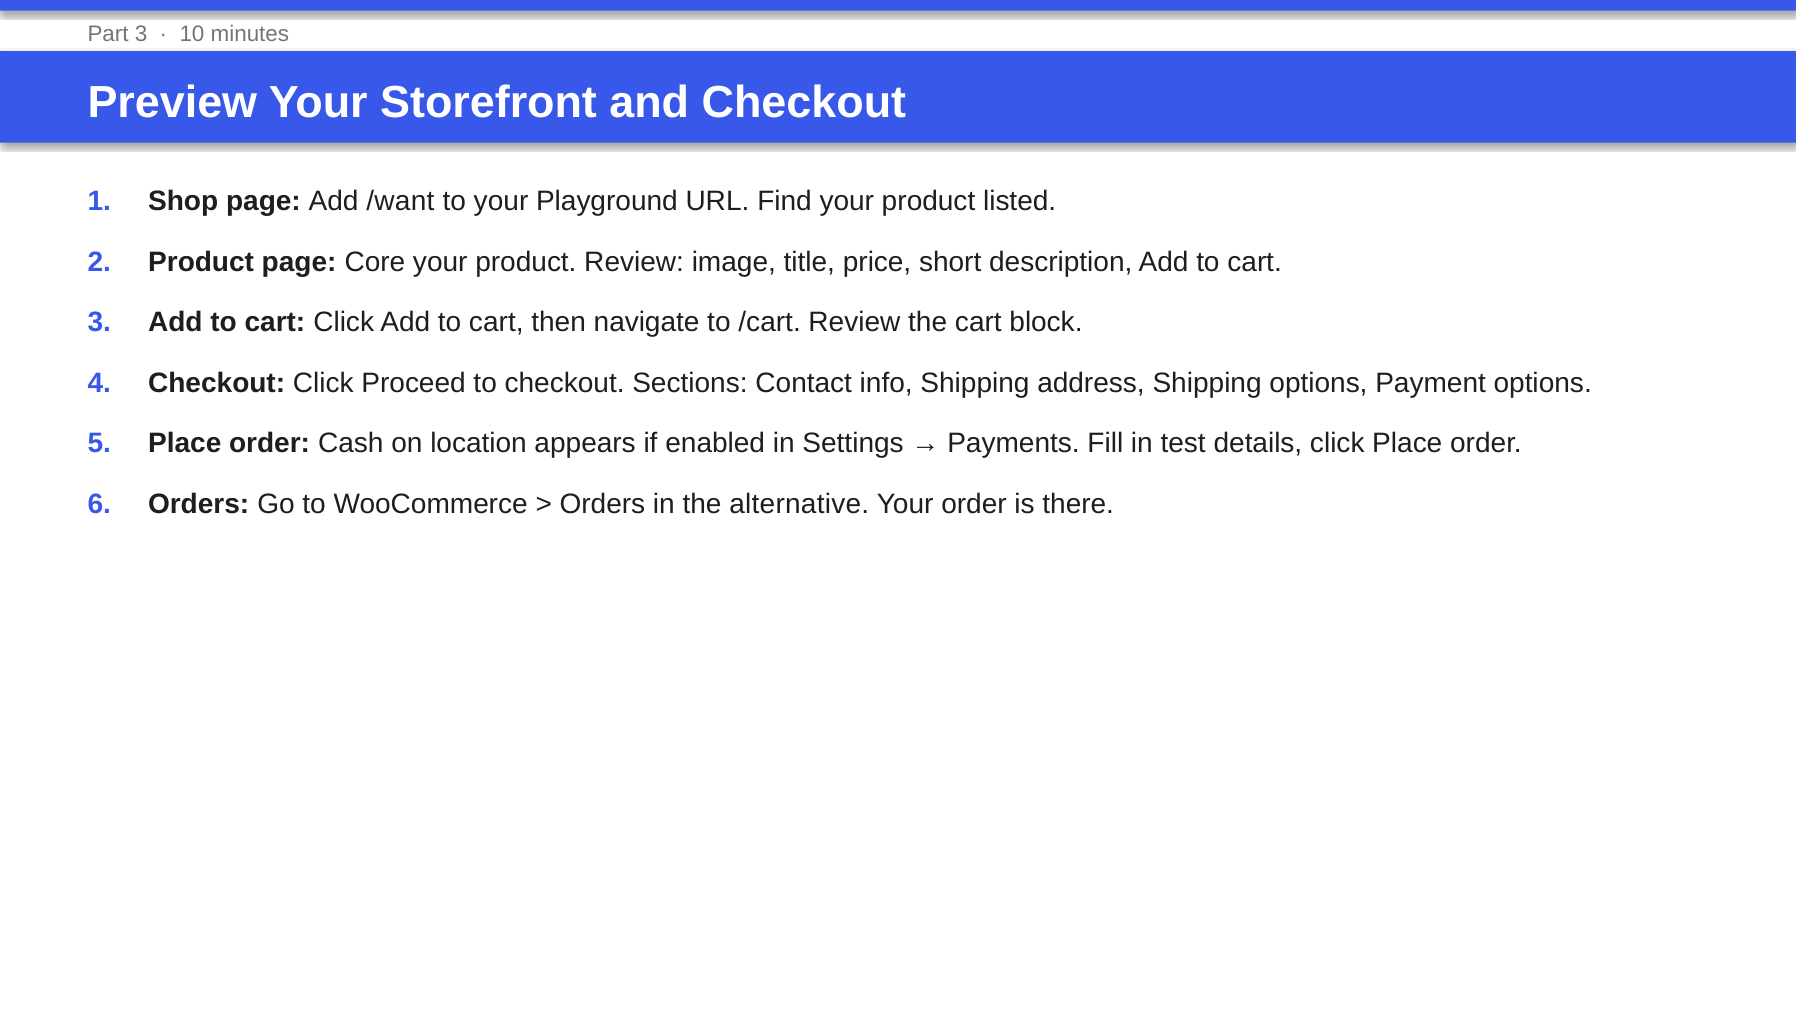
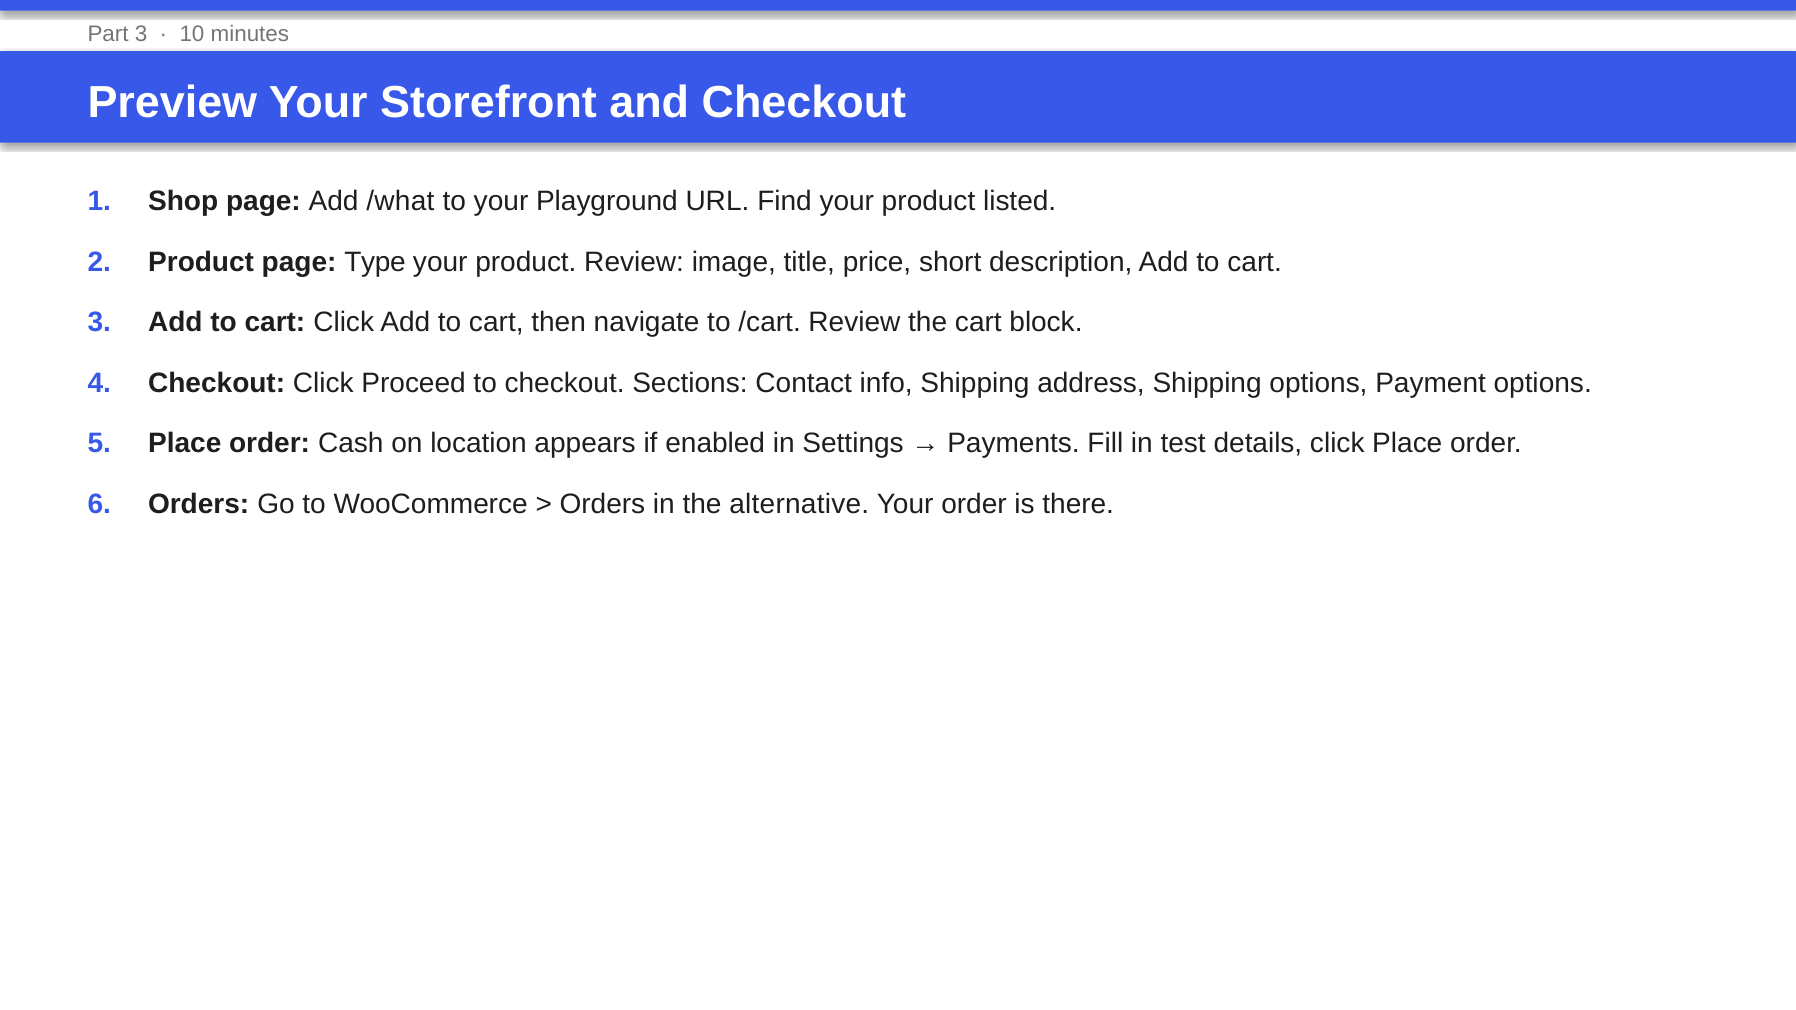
/want: /want -> /what (400, 201)
Core: Core -> Type (375, 262)
